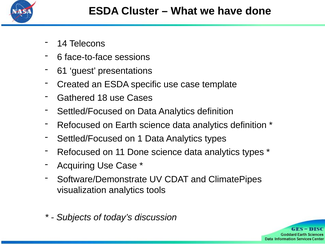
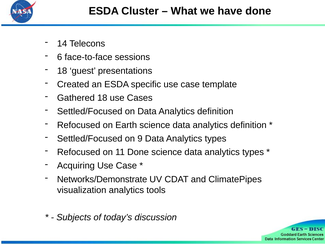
61: 61 -> 18 (62, 71)
1: 1 -> 9 (140, 138)
Software/Demonstrate: Software/Demonstrate -> Networks/Demonstrate (102, 179)
